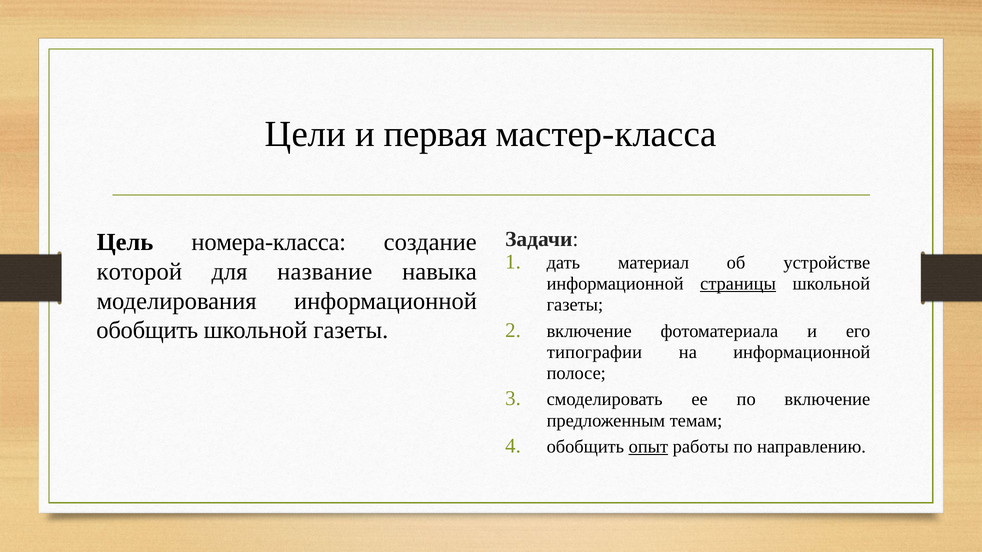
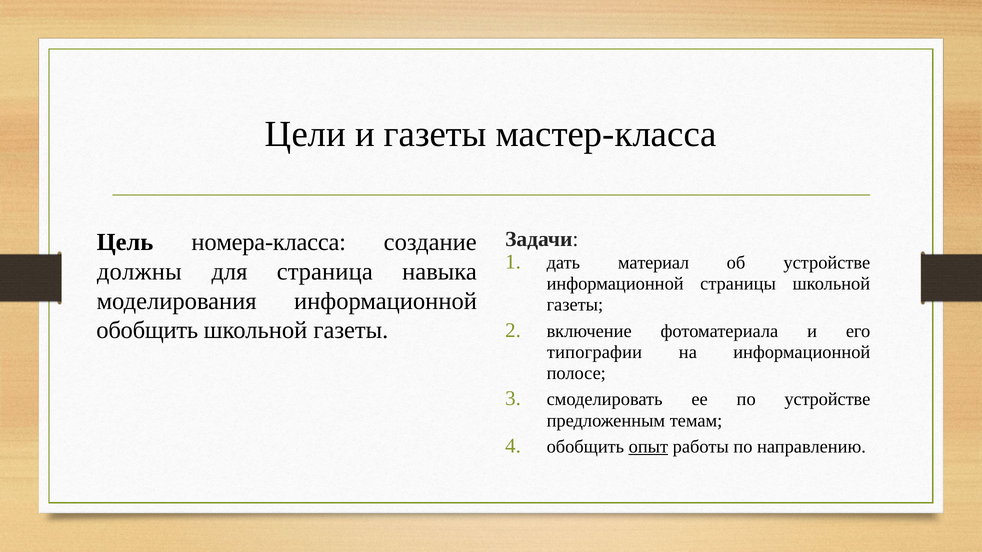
и первая: первая -> газеты (435, 134)
которой: которой -> должны (139, 272)
название: название -> страница (325, 272)
страницы underline: present -> none (738, 284)
по включение: включение -> устройстве (827, 400)
